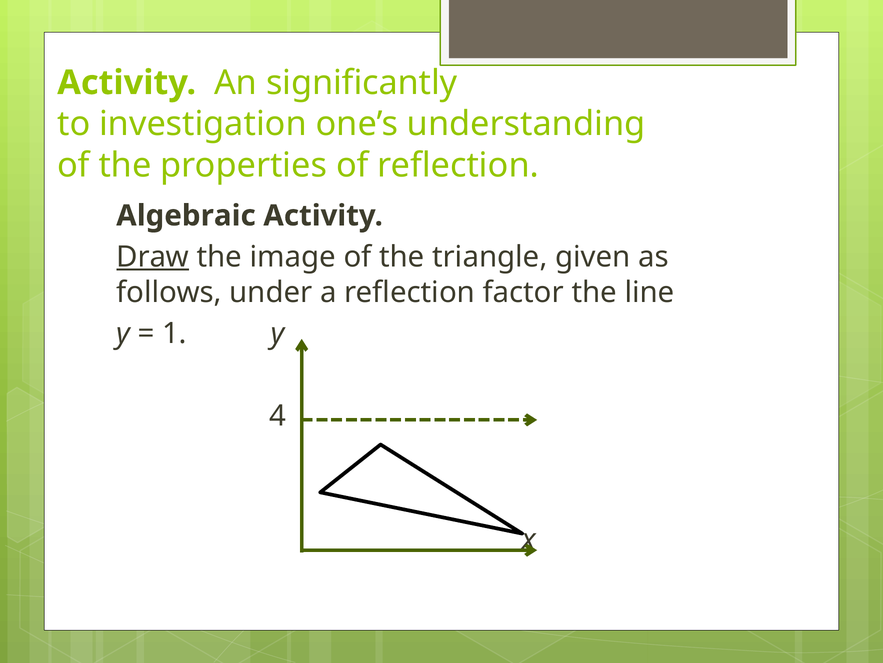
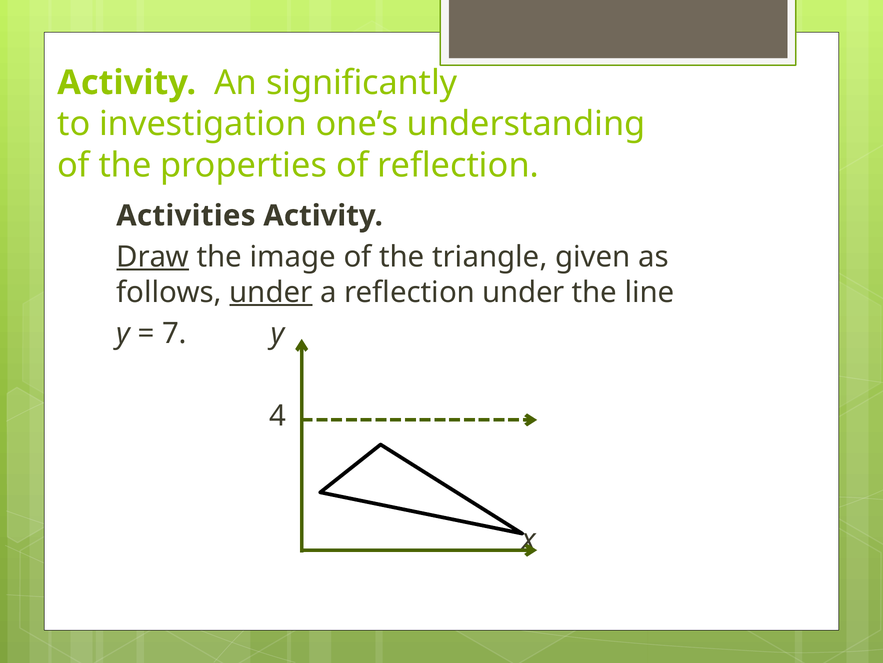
Algebraic: Algebraic -> Activities (186, 215)
under underline: none -> present (271, 292)
reflection factor: factor -> under (523, 292)
1: 1 -> 7 (174, 333)
